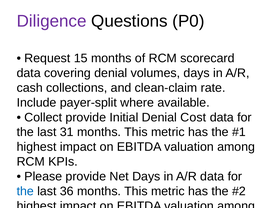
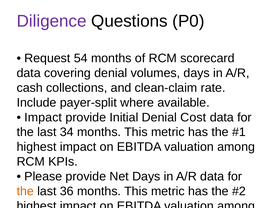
15: 15 -> 54 (81, 58)
Collect: Collect -> Impact (43, 118)
31: 31 -> 34 (67, 132)
the colour: blue -> orange (25, 192)
